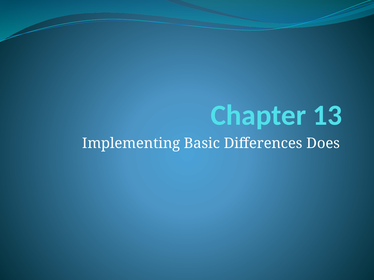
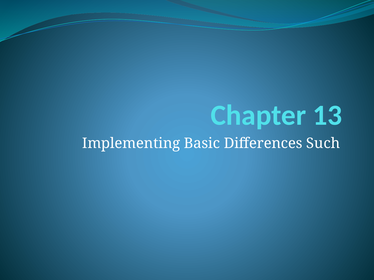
Does: Does -> Such (323, 144)
